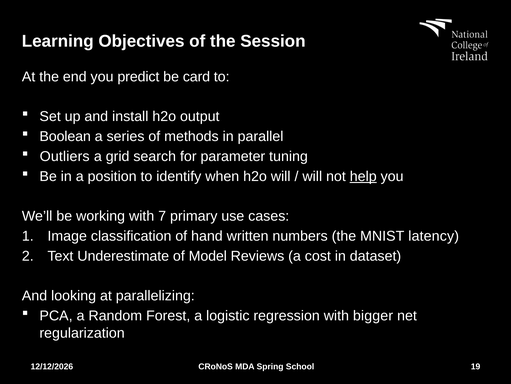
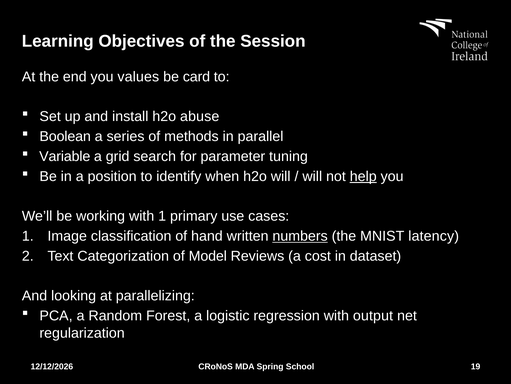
predict: predict -> values (138, 77)
output: output -> abuse (200, 116)
Outliers: Outliers -> Variable (65, 156)
with 7: 7 -> 1 (162, 216)
numbers underline: none -> present (300, 236)
Underestimate: Underestimate -> Categorization (123, 256)
bigger: bigger -> output (373, 315)
